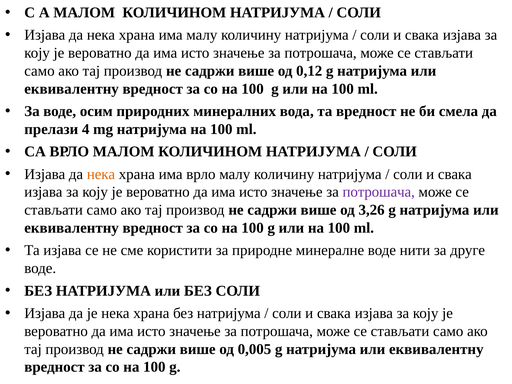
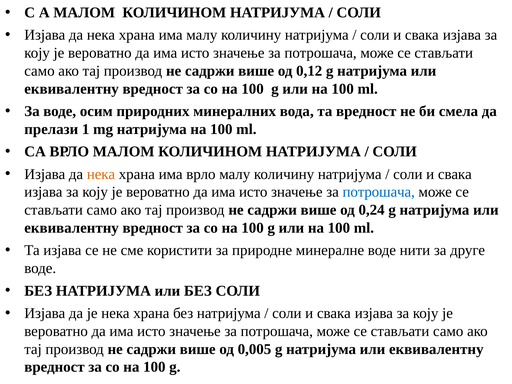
4: 4 -> 1 (86, 129)
потрошача colour: purple -> blue (379, 192)
3,26: 3,26 -> 0,24 (372, 210)
